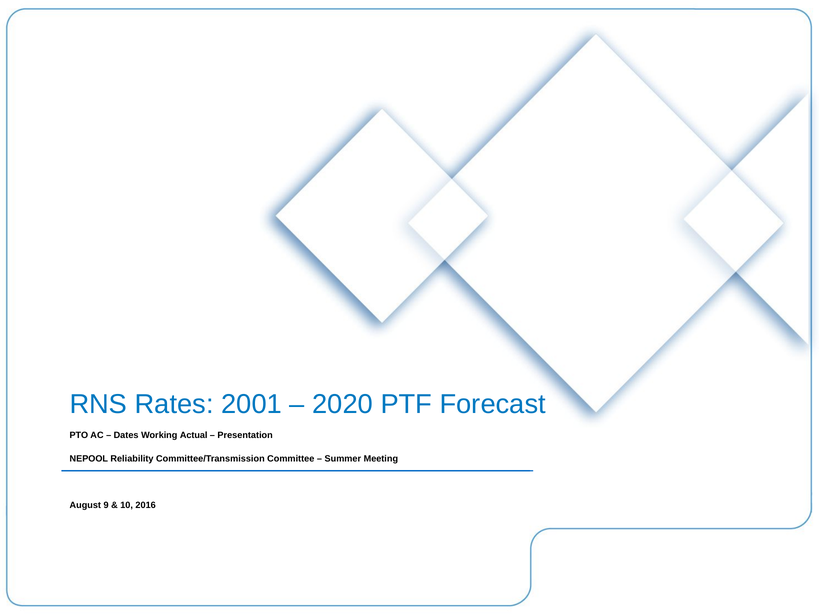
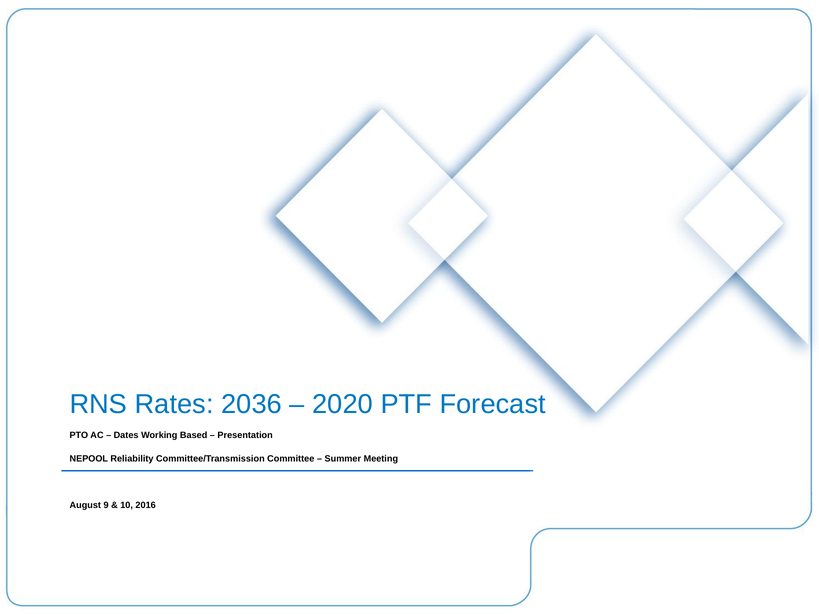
2001: 2001 -> 2036 (252, 405)
Actual: Actual -> Based (194, 435)
